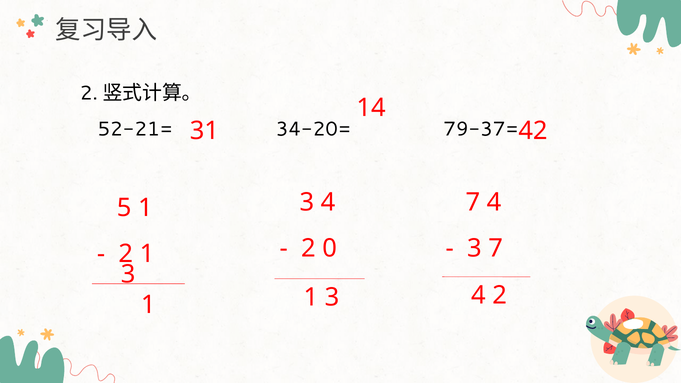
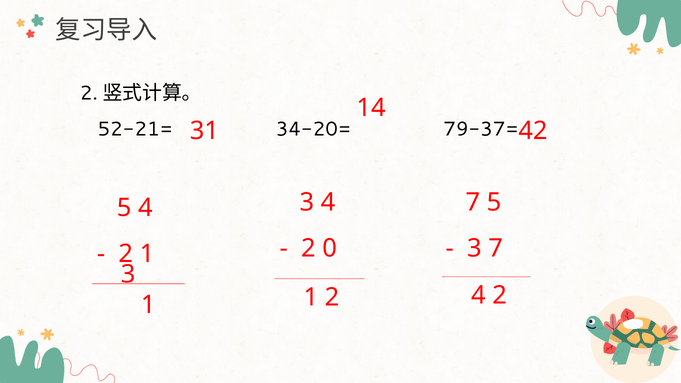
4: 4 -> 5 (494, 203)
5 1: 1 -> 4 (145, 208)
3: 3 -> 2 (332, 297)
